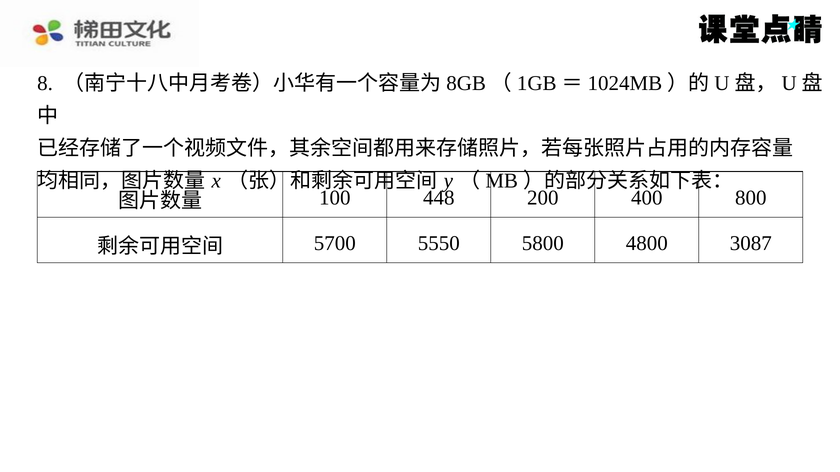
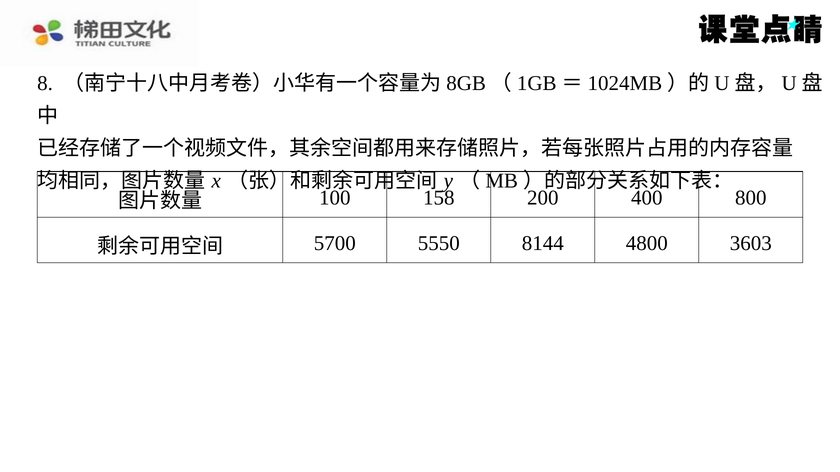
448: 448 -> 158 (439, 198)
5800: 5800 -> 8144 (543, 244)
3087: 3087 -> 3603 (751, 244)
